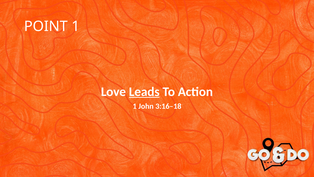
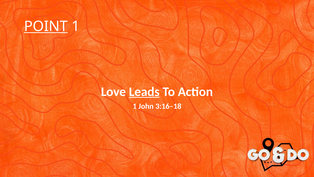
POINT underline: none -> present (46, 26)
